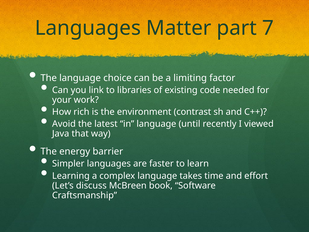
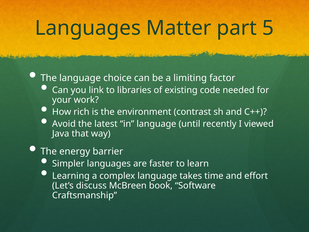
7: 7 -> 5 (268, 28)
